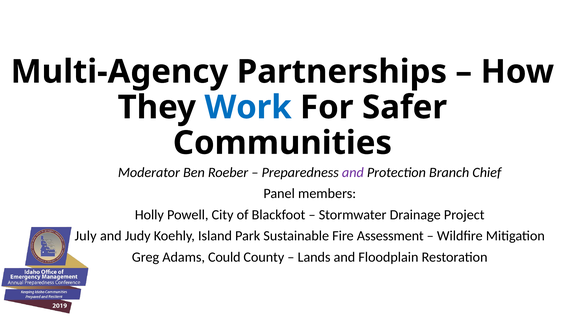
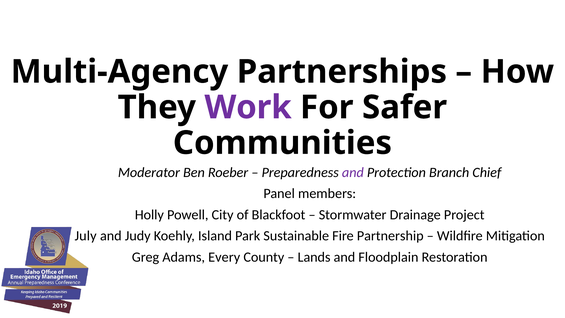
Work colour: blue -> purple (248, 107)
Assessment: Assessment -> Partnership (390, 236)
Could: Could -> Every (224, 257)
